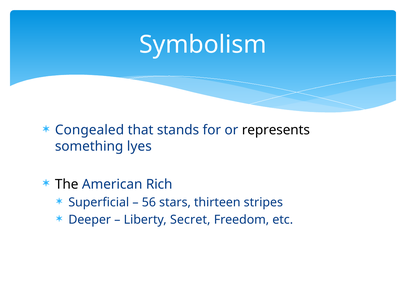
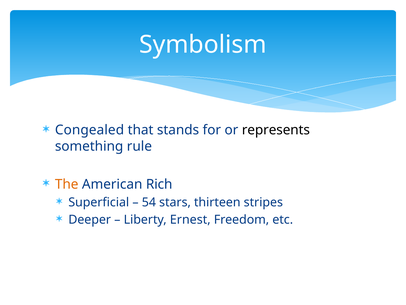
lyes: lyes -> rule (139, 146)
The colour: black -> orange (67, 184)
56: 56 -> 54 (149, 202)
Secret: Secret -> Ernest (190, 219)
